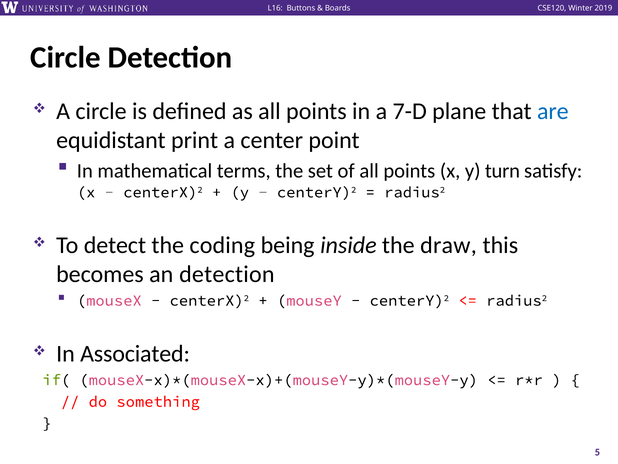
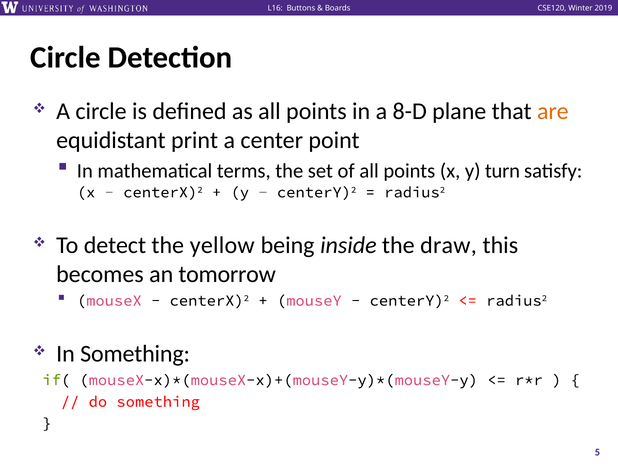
7-D: 7-D -> 8-D (410, 111)
are colour: blue -> orange (553, 111)
coding: coding -> yellow (222, 245)
an detection: detection -> tomorrow (227, 274)
In Associated: Associated -> Something (135, 353)
